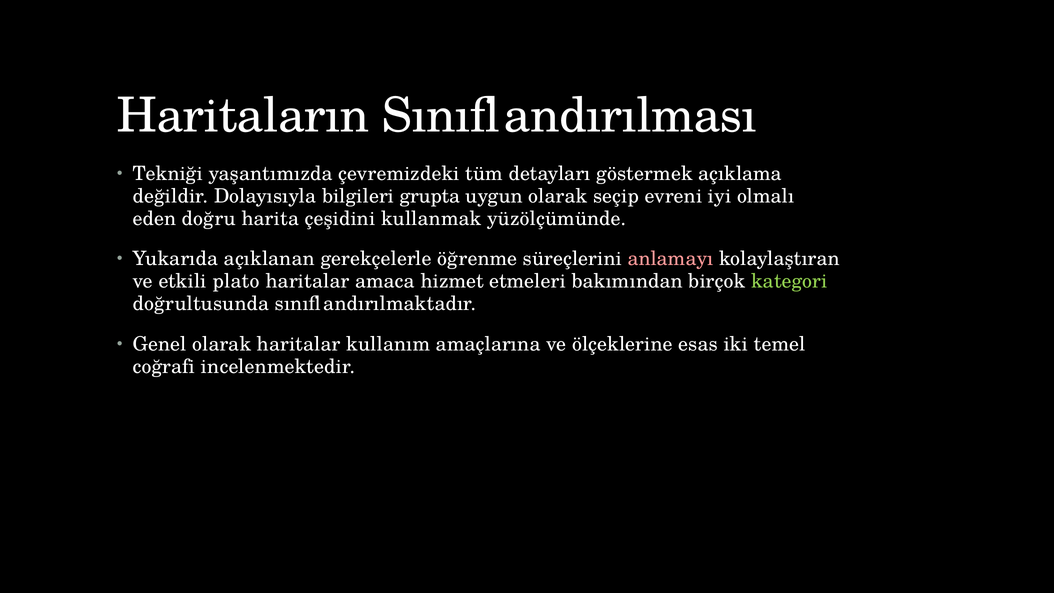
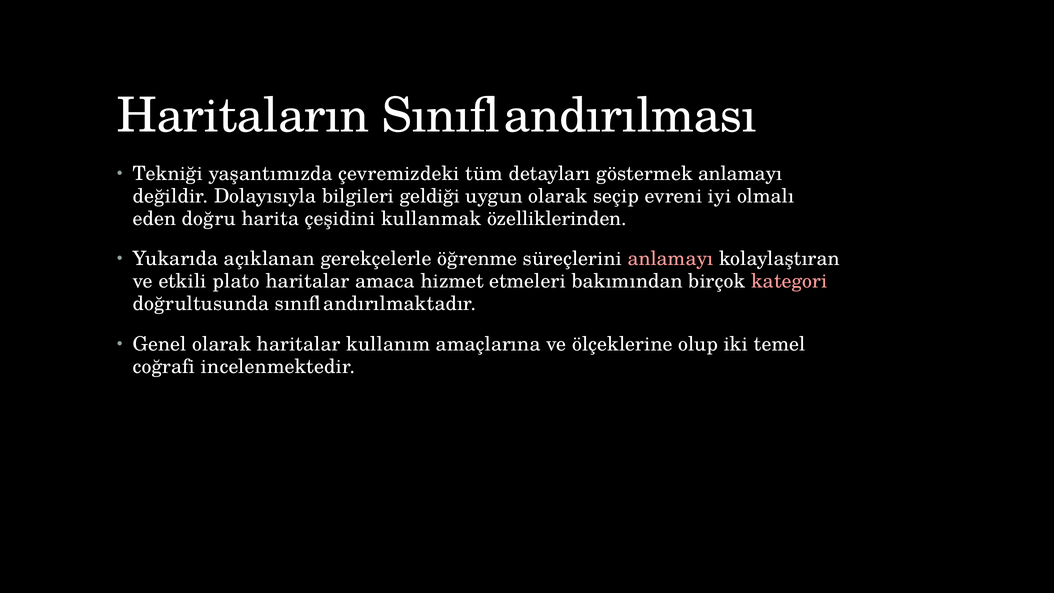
göstermek açıklama: açıklama -> anlamayı (740, 174)
grupta: grupta -> geldiği (430, 196)
yüzölçümünde: yüzölçümünde -> özelliklerinden (557, 219)
kategori colour: light green -> pink (789, 281)
esas: esas -> olup (698, 344)
